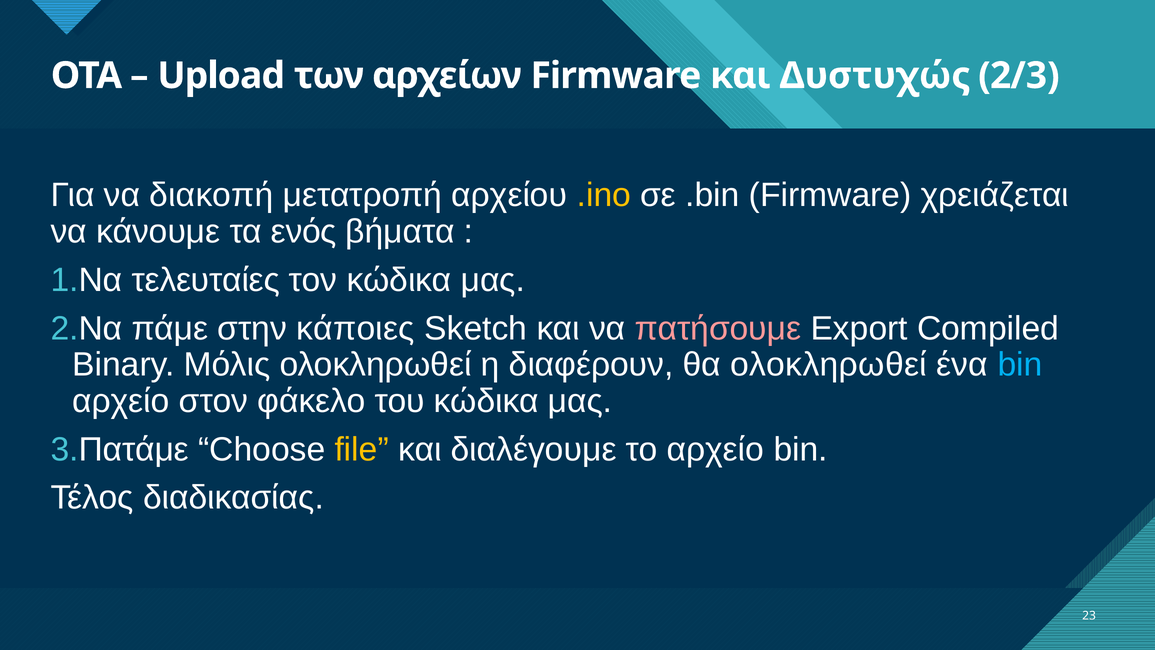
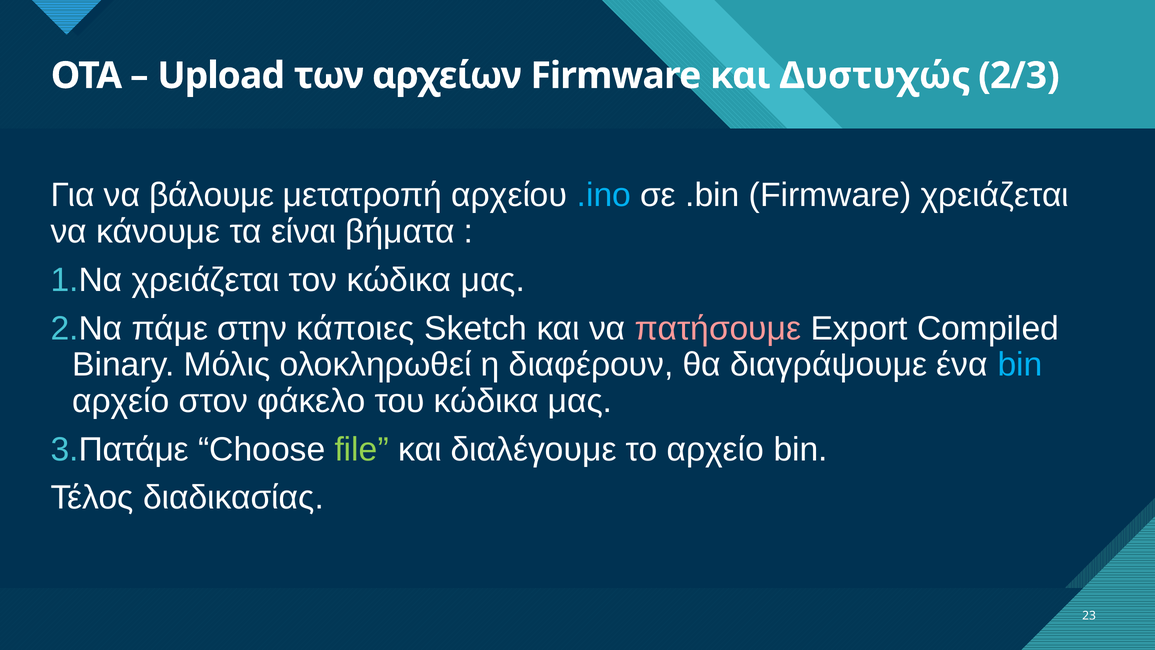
διακοπή: διακοπή -> βάλουμε (212, 195)
.ino colour: yellow -> light blue (604, 195)
ενός: ενός -> είναι (304, 232)
τελευταίες: τελευταίες -> χρειάζεται (206, 280)
θα ολοκληρωθεί: ολοκληρωθεί -> διαγράψουμε (829, 365)
file colour: yellow -> light green (362, 449)
